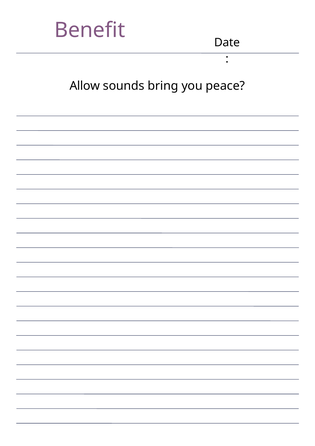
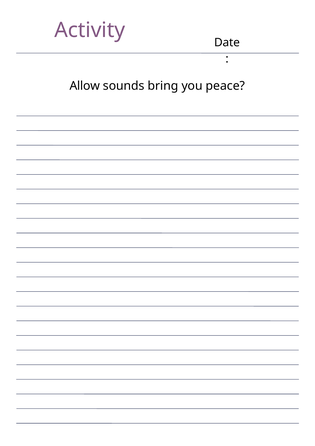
Benefit: Benefit -> Activity (90, 30)
